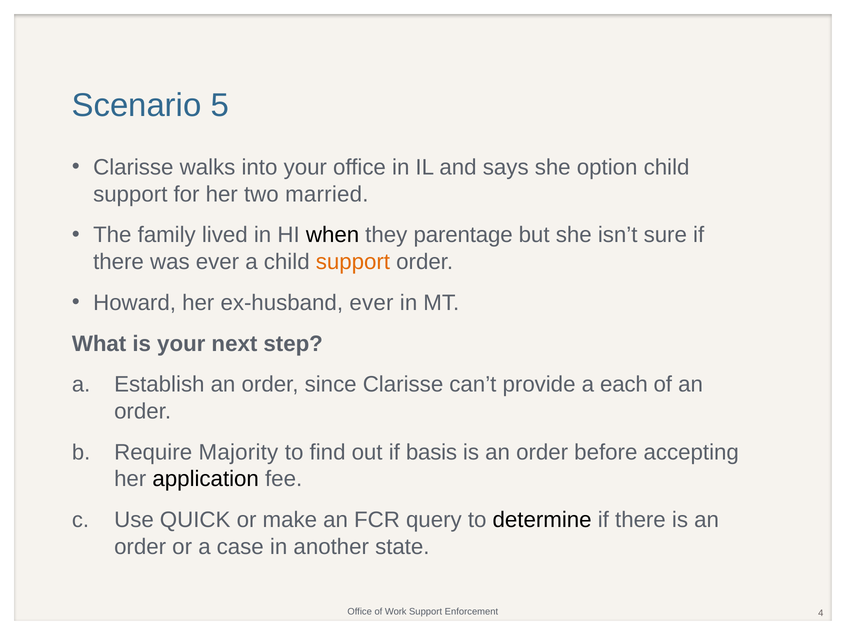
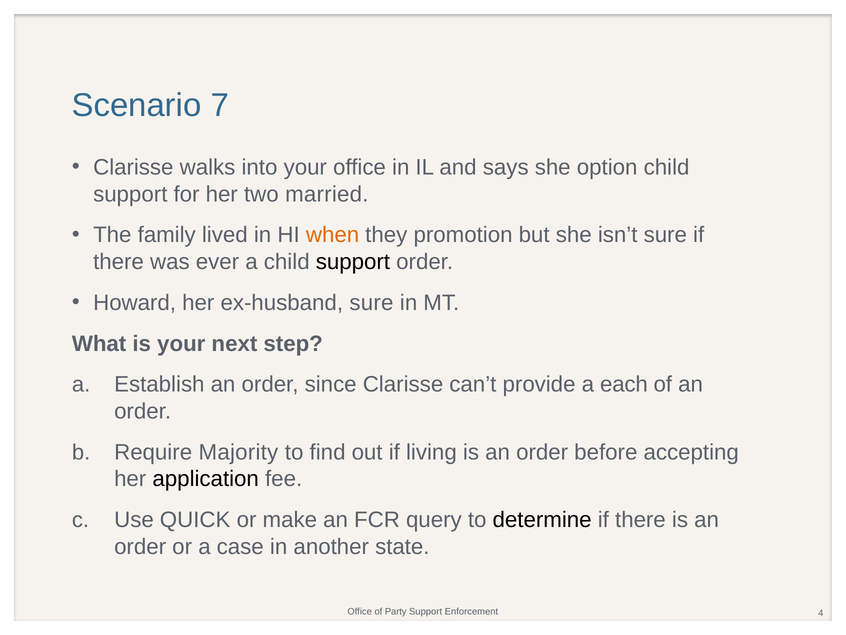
5: 5 -> 7 (220, 105)
when colour: black -> orange (333, 235)
parentage: parentage -> promotion (463, 235)
support colour: orange -> black (353, 262)
ex-husband ever: ever -> sure (371, 303)
basis: basis -> living (431, 452)
Work: Work -> Party (396, 611)
